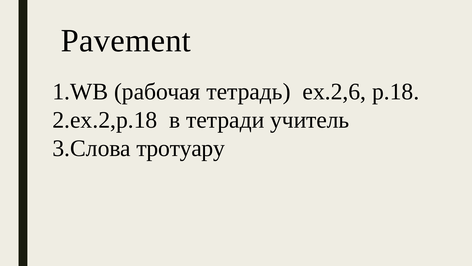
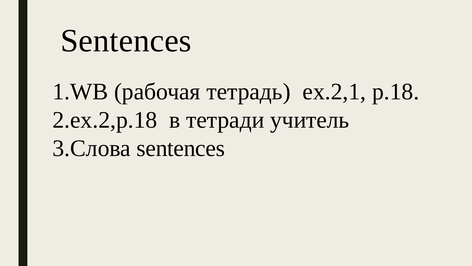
Pavement: Pavement -> Sentences (126, 41)
ex.2,6: ex.2,6 -> ex.2,1 (334, 91)
тротуару: тротуару -> sentences (181, 148)
